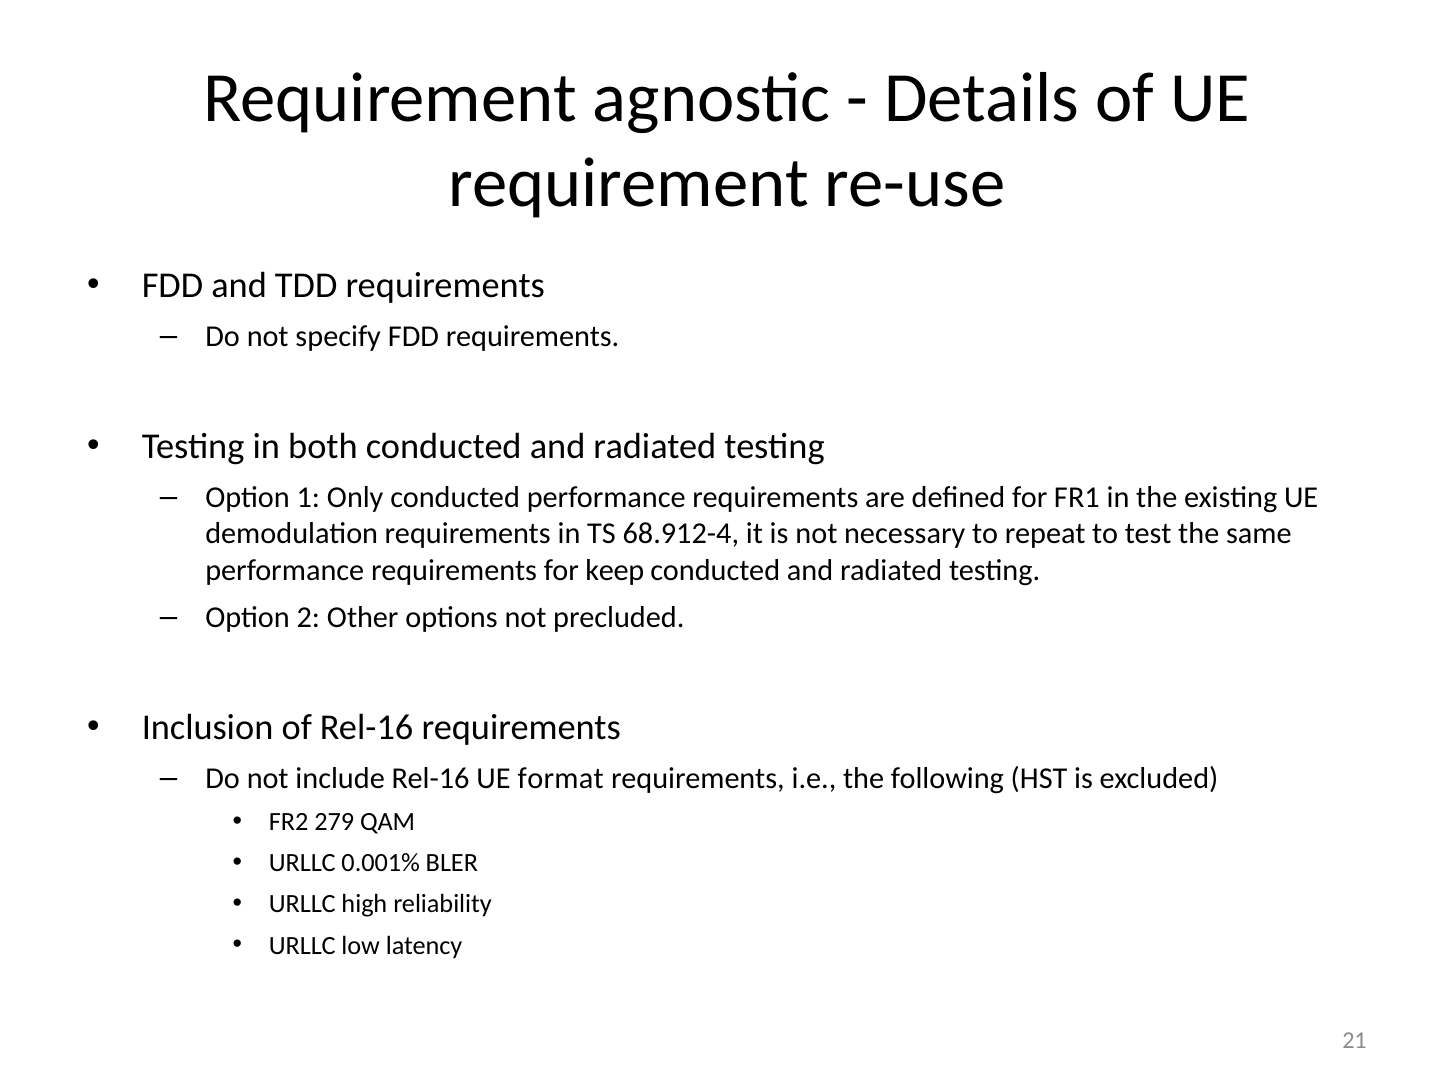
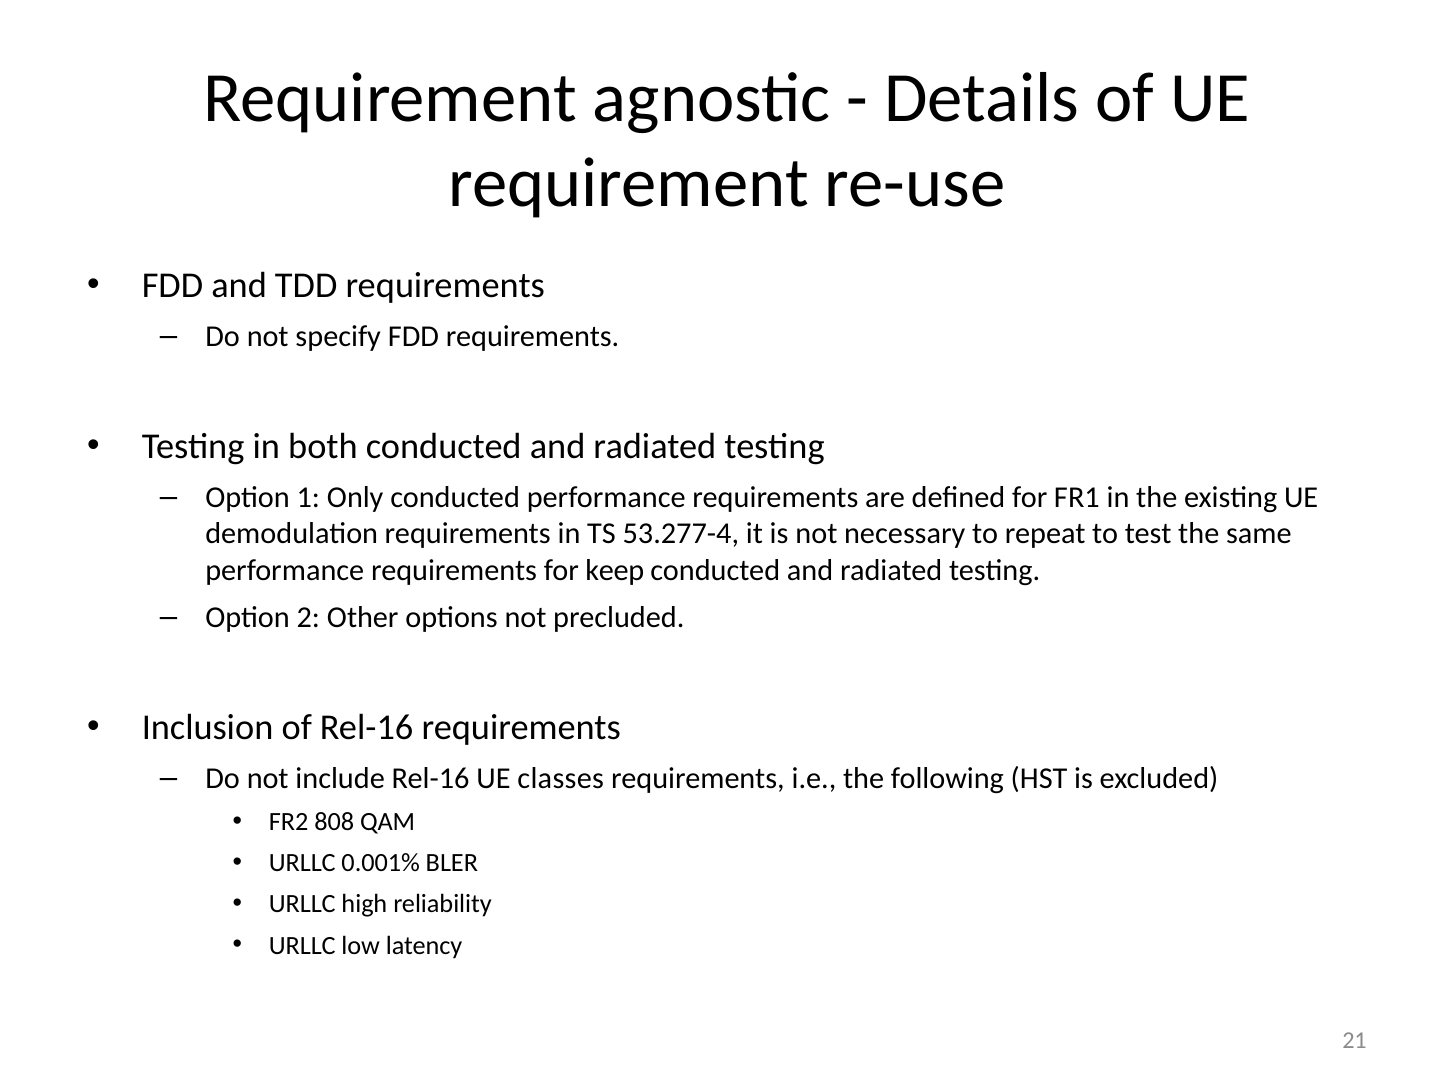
68.912-4: 68.912-4 -> 53.277-4 (681, 534)
format: format -> classes (561, 779)
279: 279 -> 808 (334, 822)
